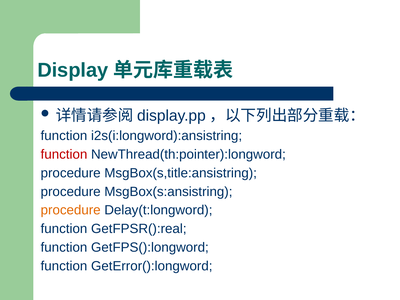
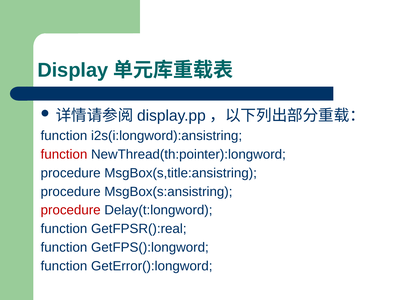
procedure colour: orange -> red (71, 210)
